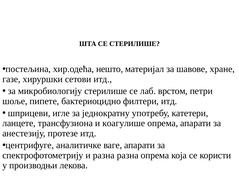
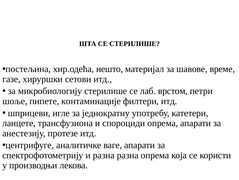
хране: хране -> време (222, 69)
бактериоцидно: бактериоцидно -> контаминације (91, 101)
коагулише: коагулише -> спороциди (124, 123)
